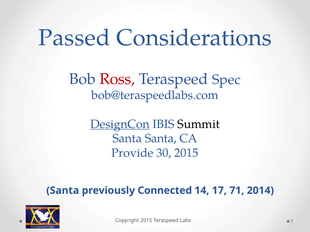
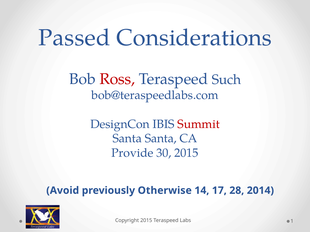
Spec: Spec -> Such (226, 80)
DesignCon underline: present -> none (120, 124)
Summit colour: black -> red (199, 124)
Santa: Santa -> Avoid (63, 191)
Connected: Connected -> Otherwise (165, 191)
71: 71 -> 28 (237, 191)
